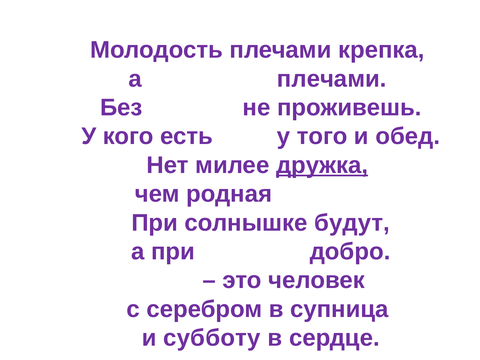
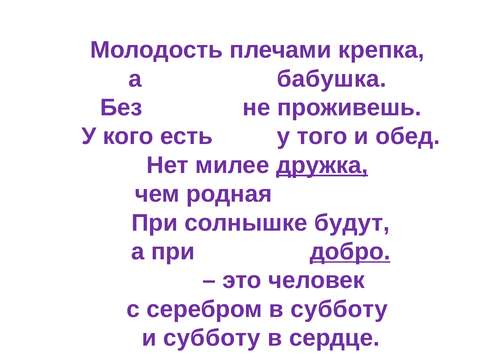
плечами: плечами -> бабушка (332, 79)
добро underline: none -> present (350, 252)
в супница: супница -> субботу (339, 309)
